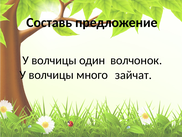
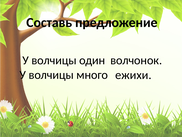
зайчат: зайчат -> ежихи (133, 75)
